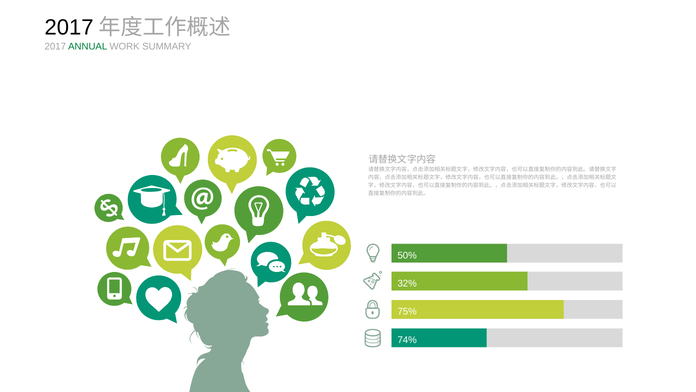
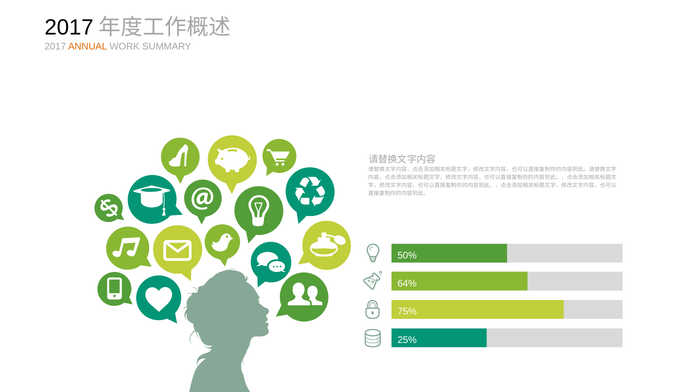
ANNUAL colour: green -> orange (88, 47)
32%: 32% -> 64% (407, 283)
74%: 74% -> 25% (407, 340)
